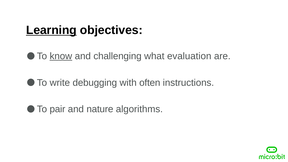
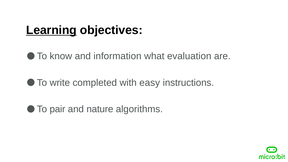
know underline: present -> none (61, 56)
challenging: challenging -> information (117, 56)
debugging: debugging -> completed (95, 83)
often: often -> easy (150, 83)
